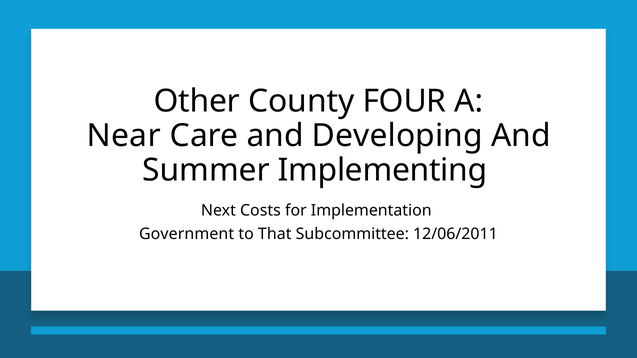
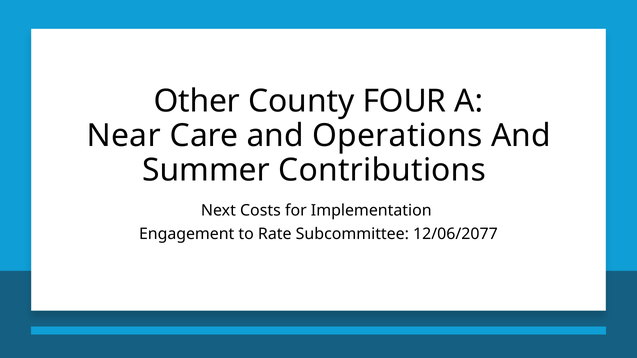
Developing: Developing -> Operations (397, 136)
Implementing: Implementing -> Contributions (382, 170)
Government: Government -> Engagement (187, 234)
That: That -> Rate (275, 234)
12/06/2011: 12/06/2011 -> 12/06/2077 (455, 234)
